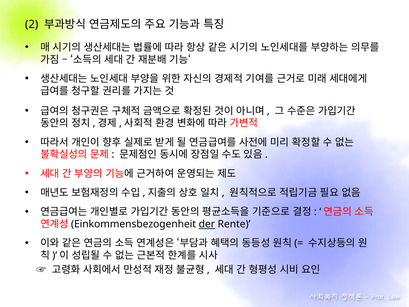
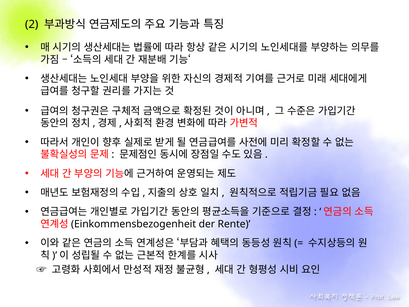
der underline: present -> none (207, 224)
